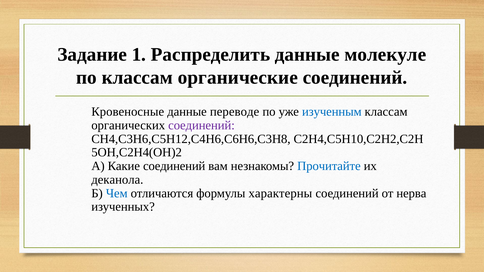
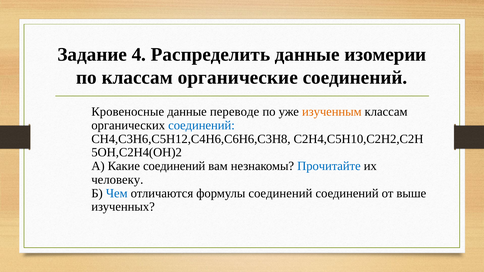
1: 1 -> 4 (139, 55)
молекуле: молекуле -> изомерии (385, 55)
изученным colour: blue -> orange (332, 112)
соединений colour: purple -> blue (201, 125)
деканола: деканола -> человеку (117, 180)
формулы характерны: характерны -> соединений (280, 193)
нерва: нерва -> выше (411, 193)
